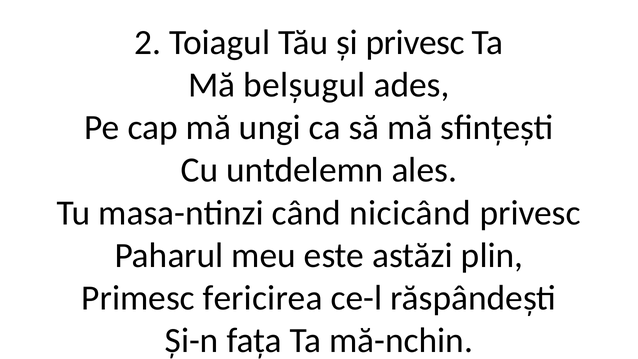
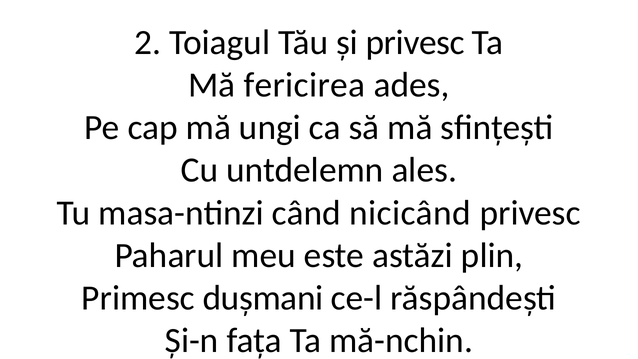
belșugul: belșugul -> fericirea (304, 85)
fericirea: fericirea -> dușmani (263, 298)
